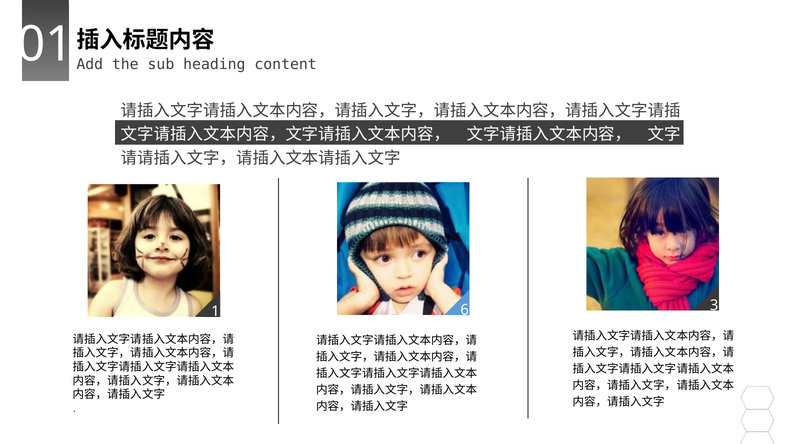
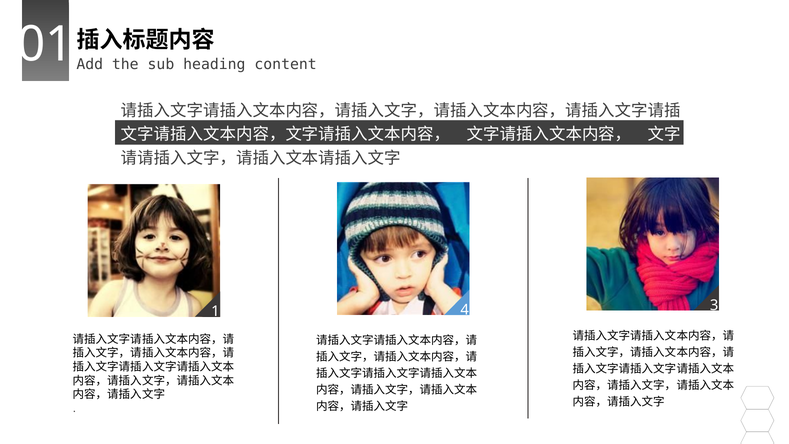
6: 6 -> 4 (465, 310)
